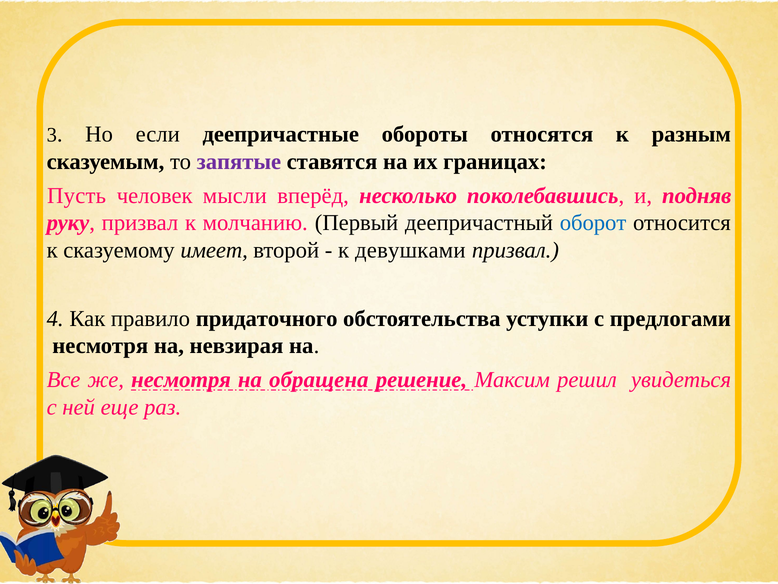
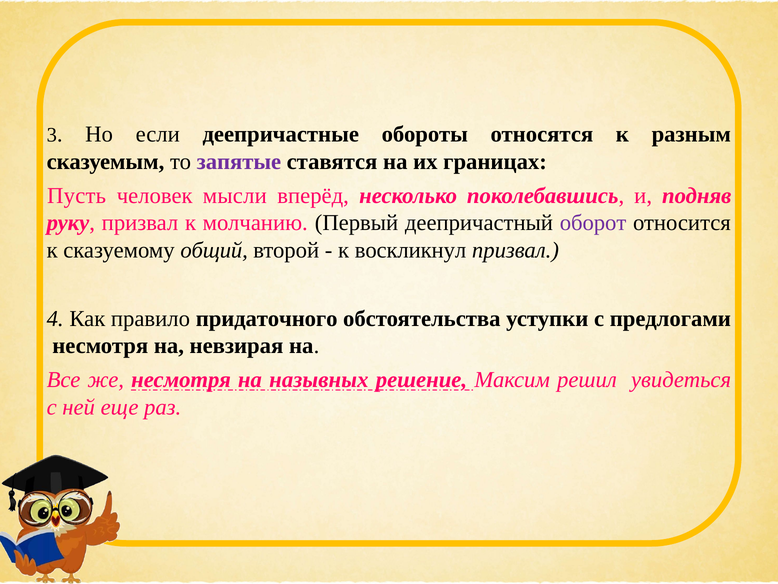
оборот colour: blue -> purple (593, 223)
имеет: имеет -> общий (214, 250)
девушками: девушками -> воскликнул (411, 250)
обращена: обращена -> назывных (319, 380)
